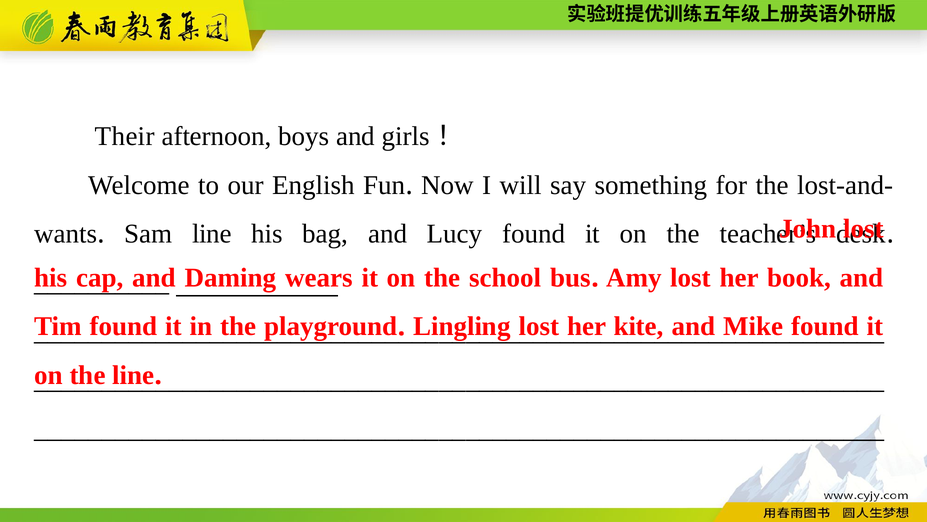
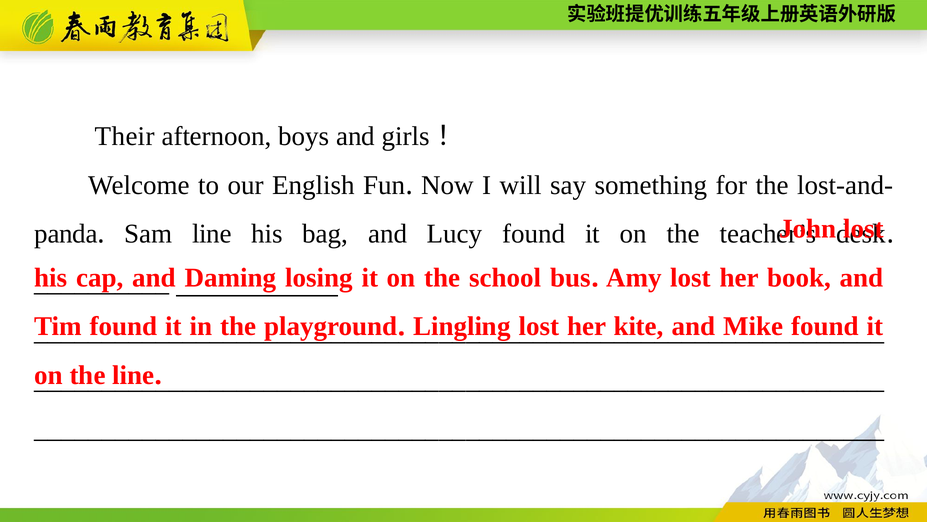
wants: wants -> panda (66, 234)
wears: wears -> losing (319, 277)
